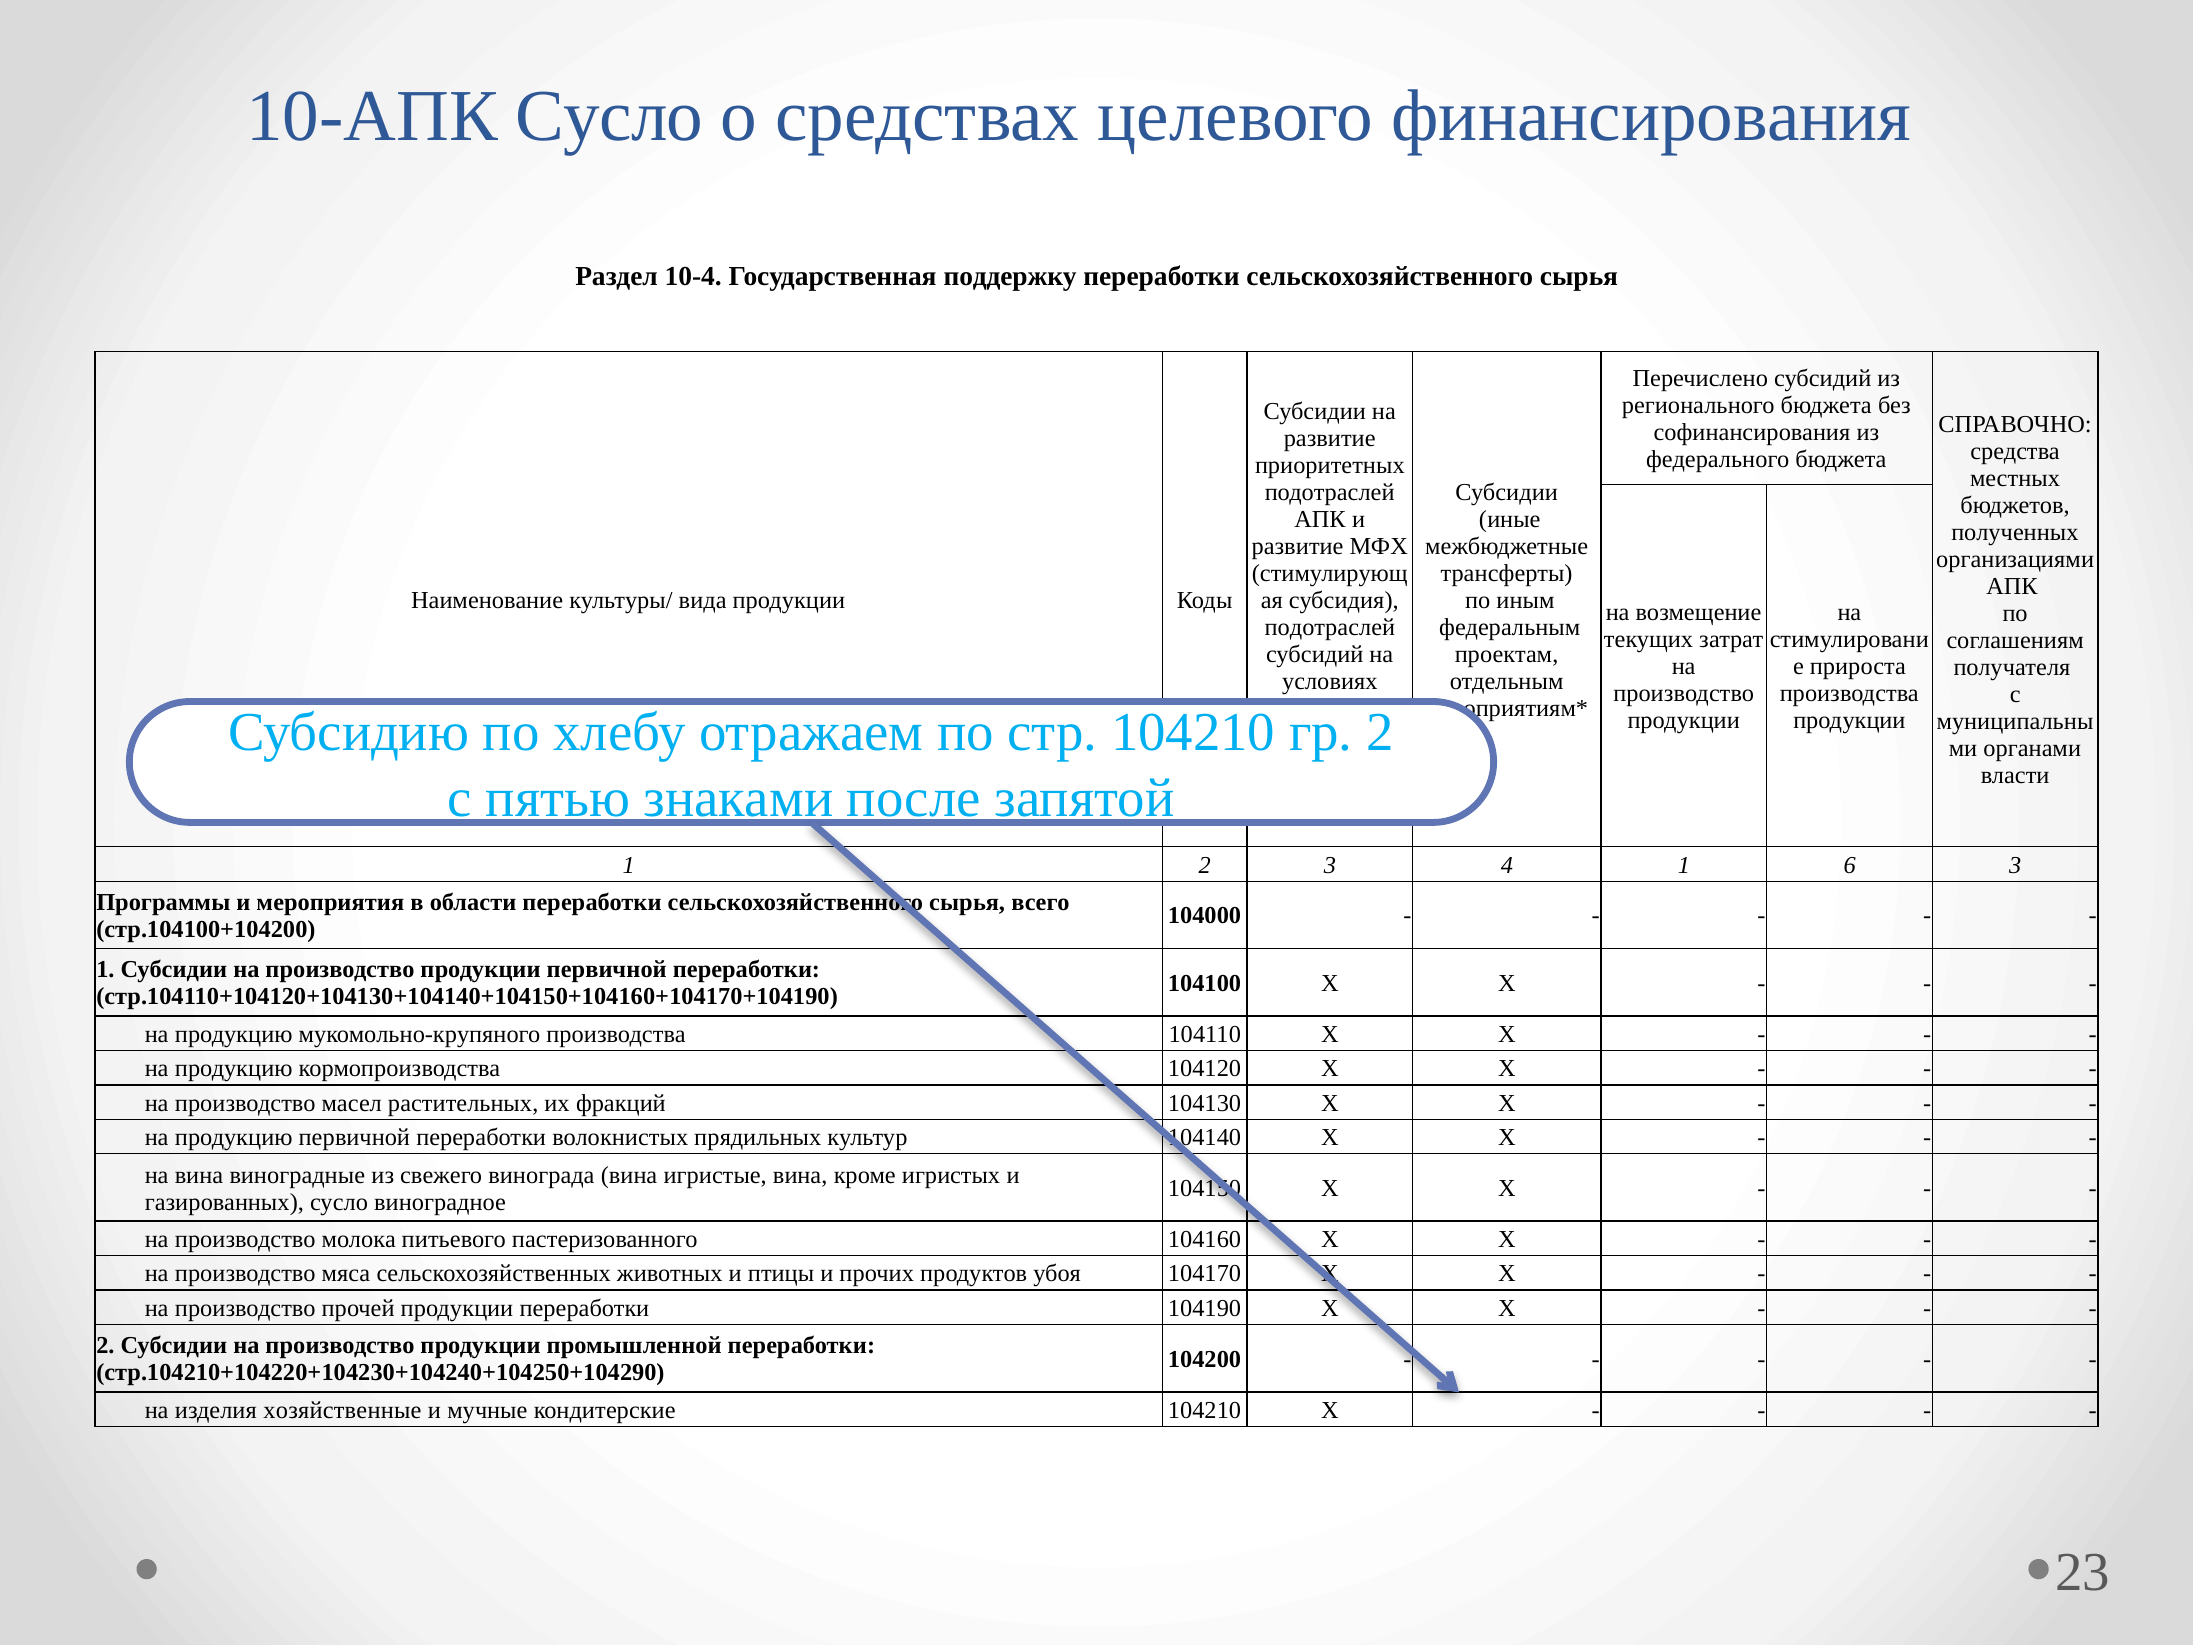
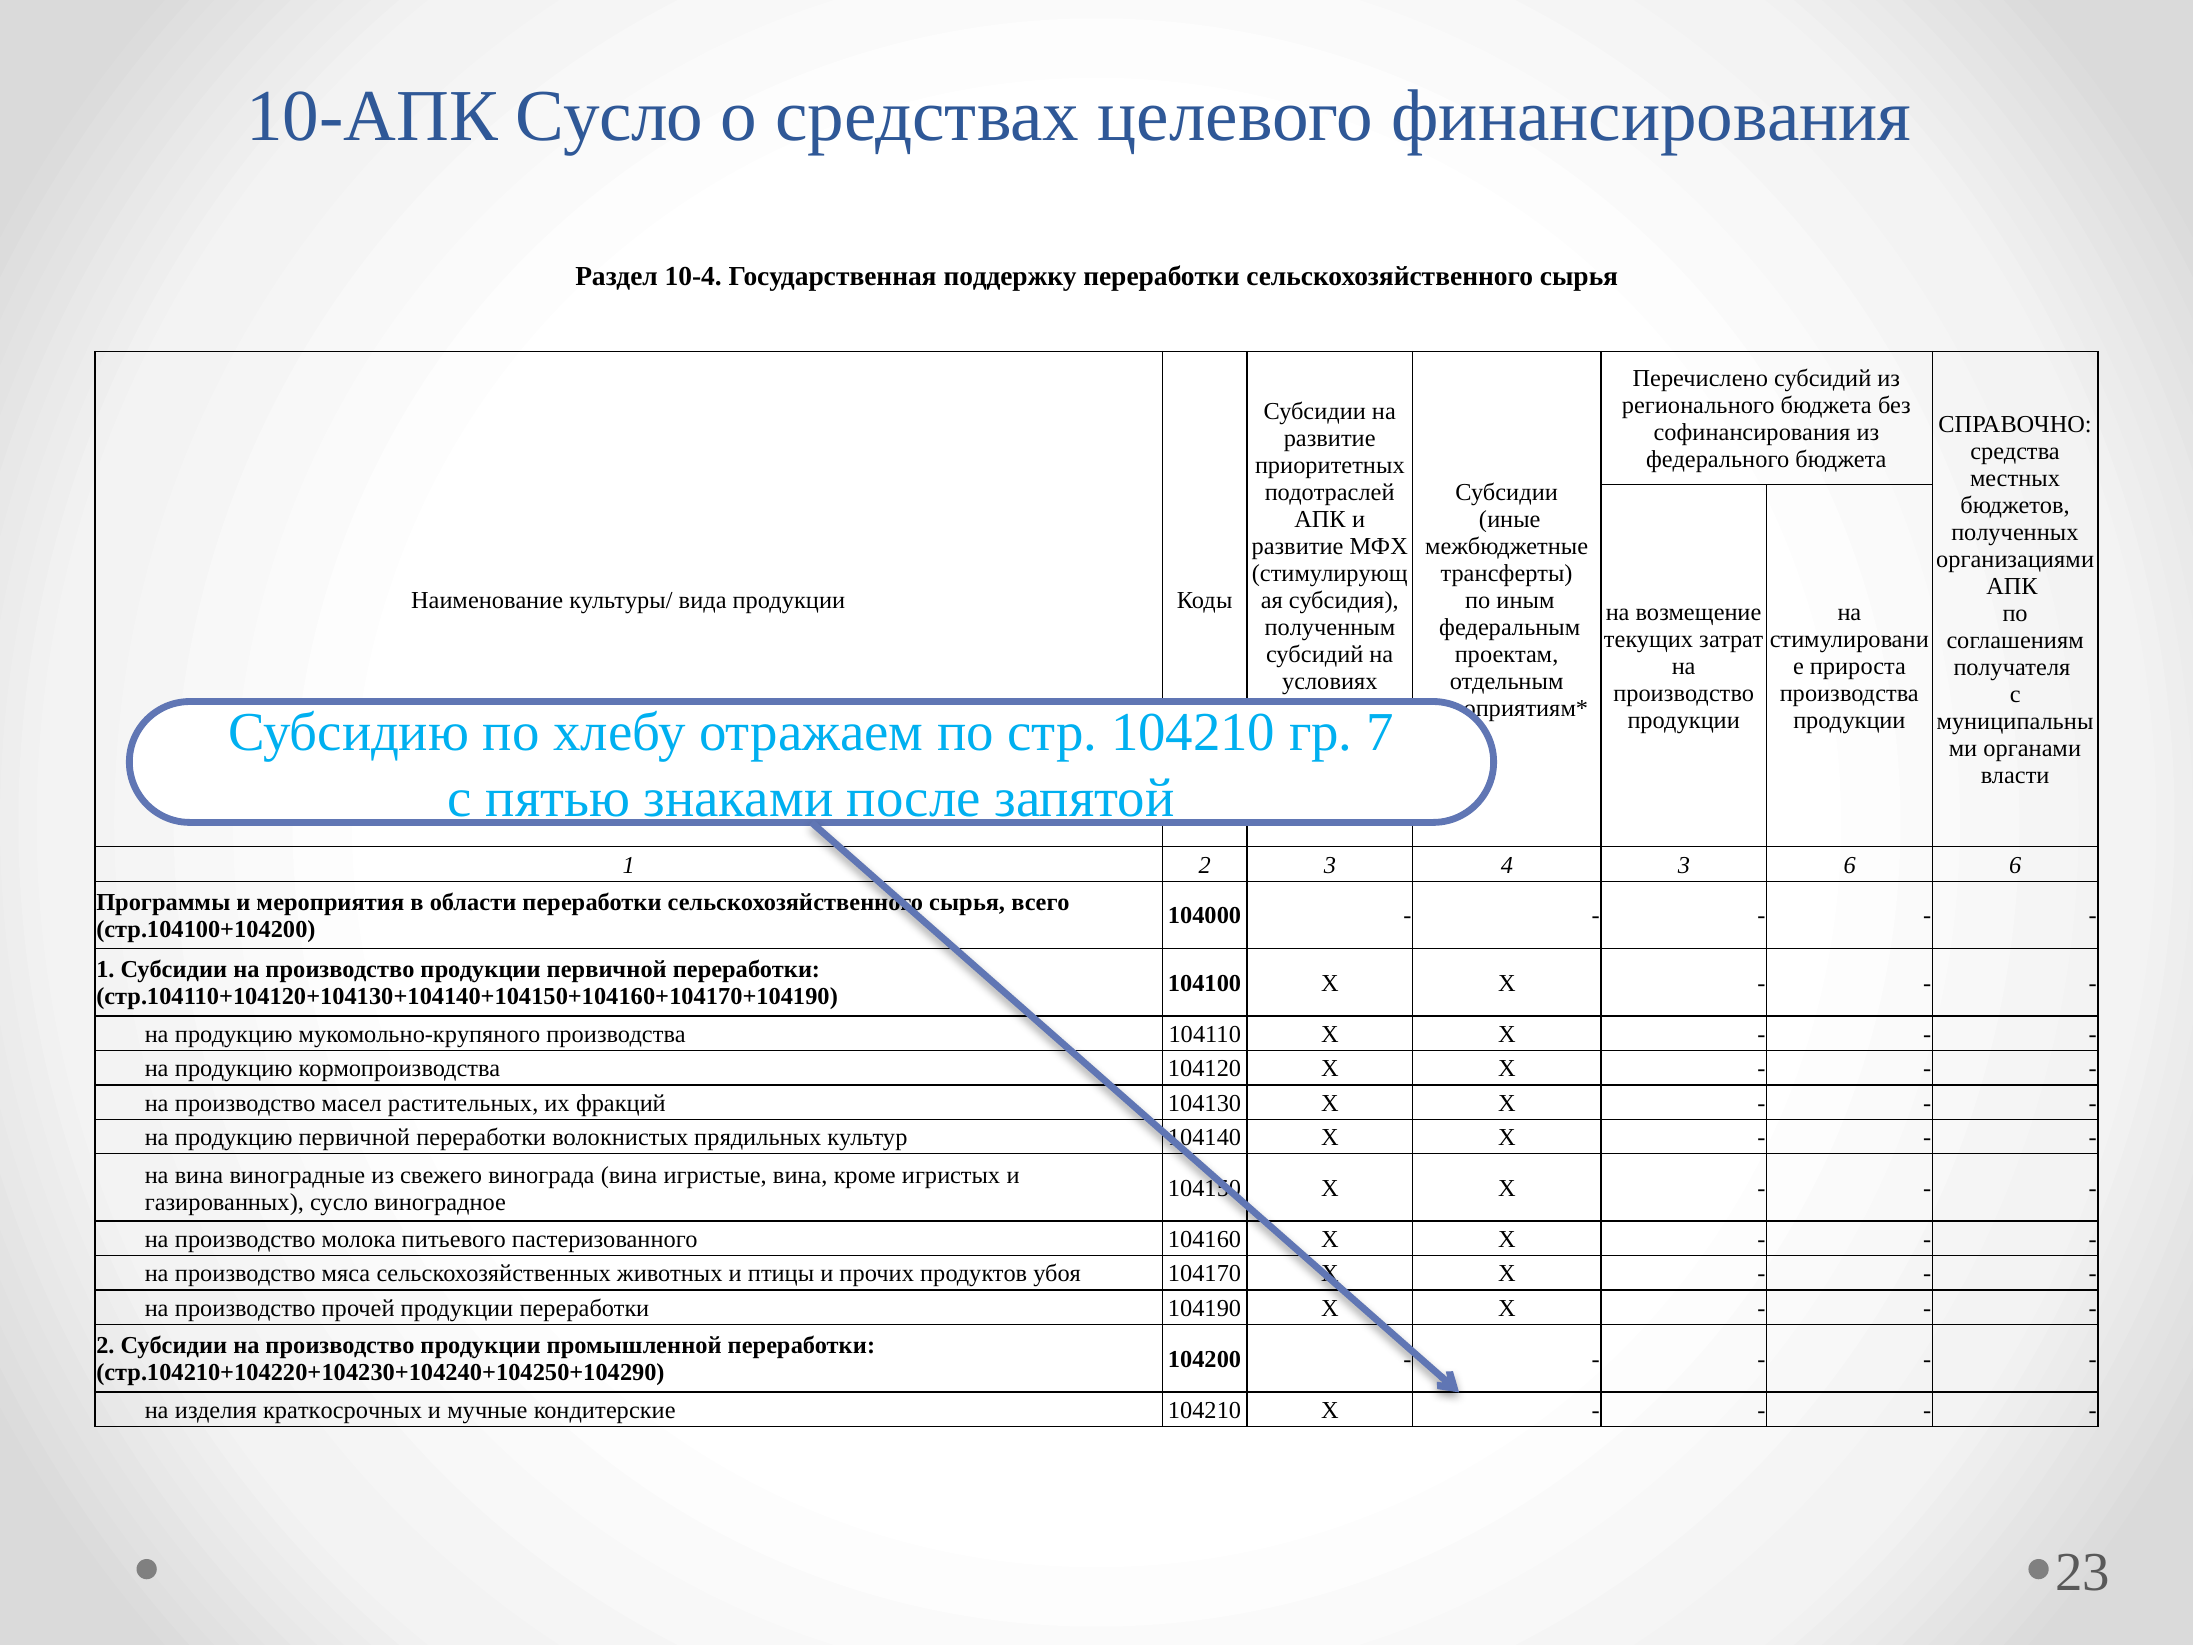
подотраслей: подотраслей -> полученным (1330, 627)
2: 2 -> 7 (1380, 733)
4 1: 1 -> 3 (1684, 865)
6 3: 3 -> 6 (2015, 865)
хозяйственные: хозяйственные -> краткосрочных (343, 1410)
